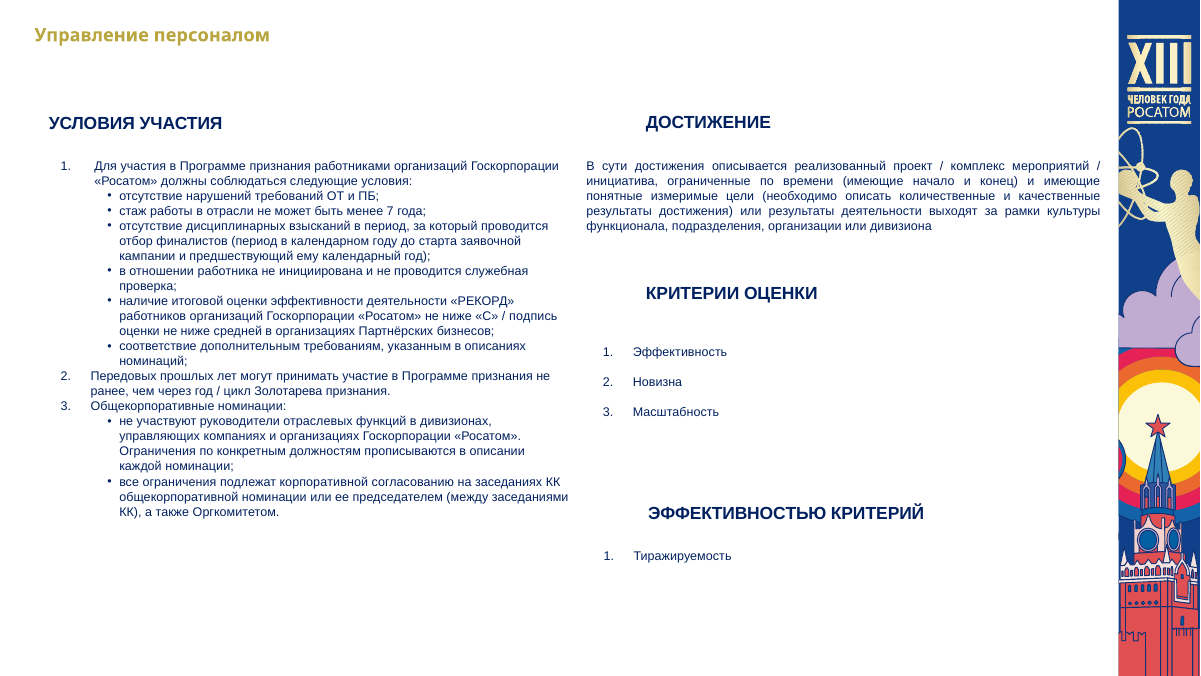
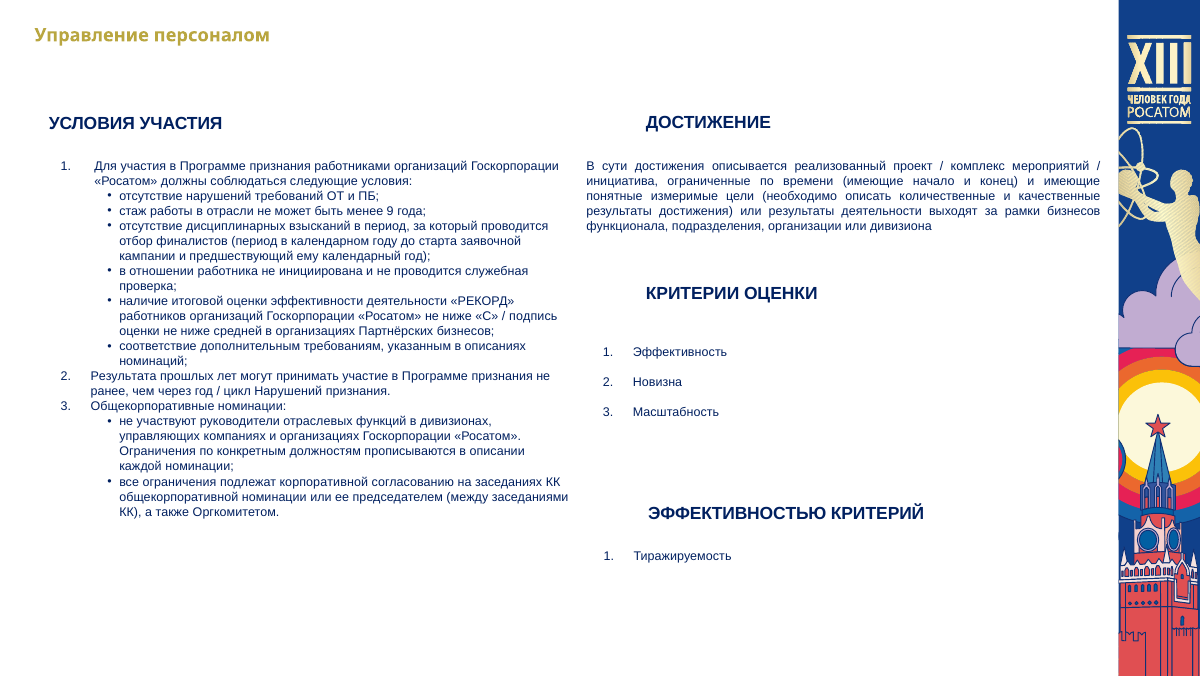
7: 7 -> 9 (390, 211)
рамки культуры: культуры -> бизнесов (1074, 211)
Передовых: Передовых -> Результата (124, 376)
цикл Золотарева: Золотарева -> Нарушений (288, 391)
